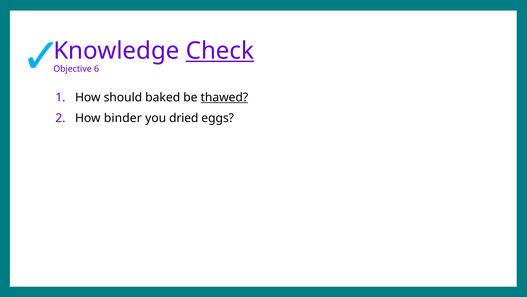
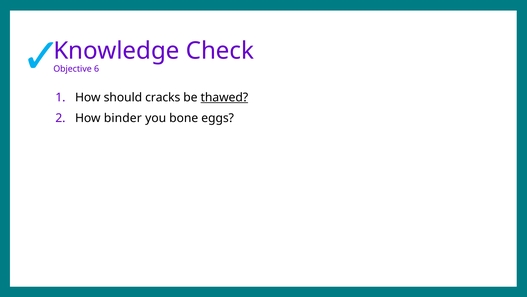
Check underline: present -> none (220, 51)
baked: baked -> cracks (163, 97)
dried: dried -> bone (184, 118)
